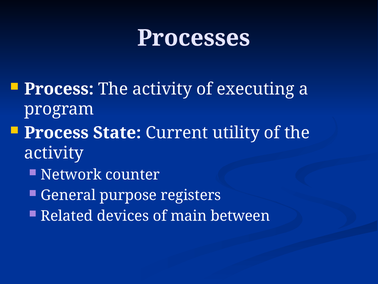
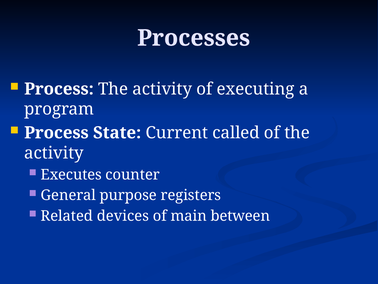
utility: utility -> called (236, 133)
Network: Network -> Executes (71, 174)
